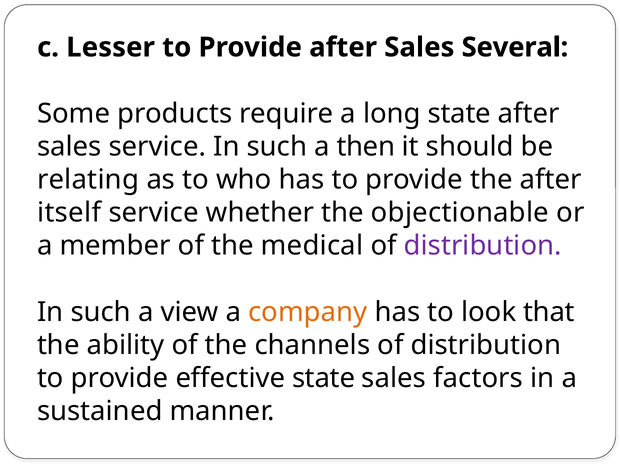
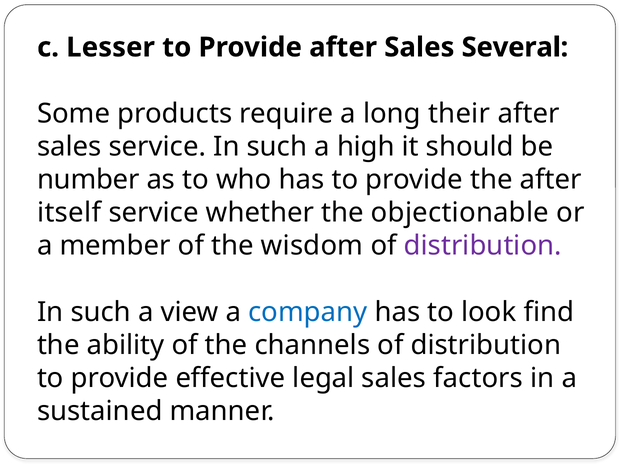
long state: state -> their (459, 113)
then: then -> high (366, 147)
relating: relating -> number (88, 180)
medical: medical -> wisdom (312, 246)
company colour: orange -> blue (308, 312)
that: that -> find (549, 312)
effective state: state -> legal (323, 378)
